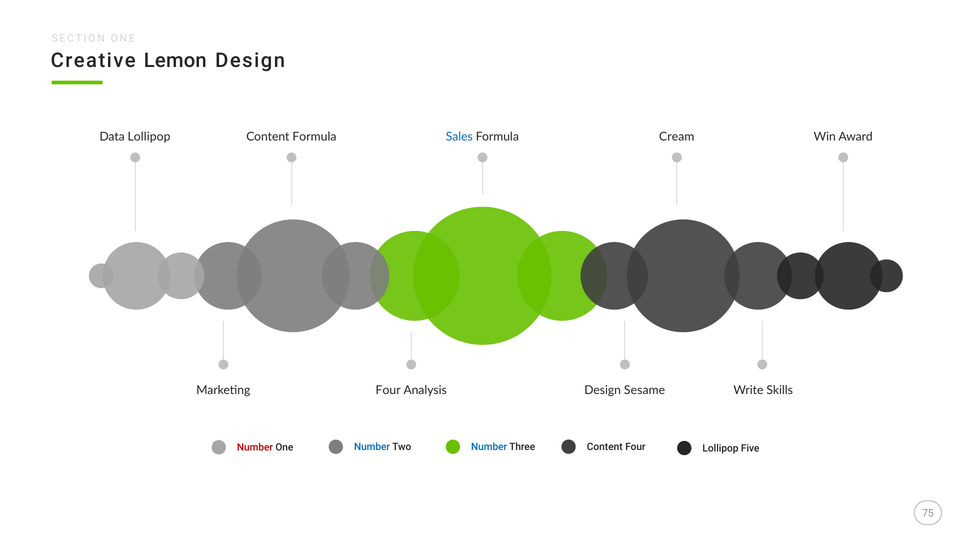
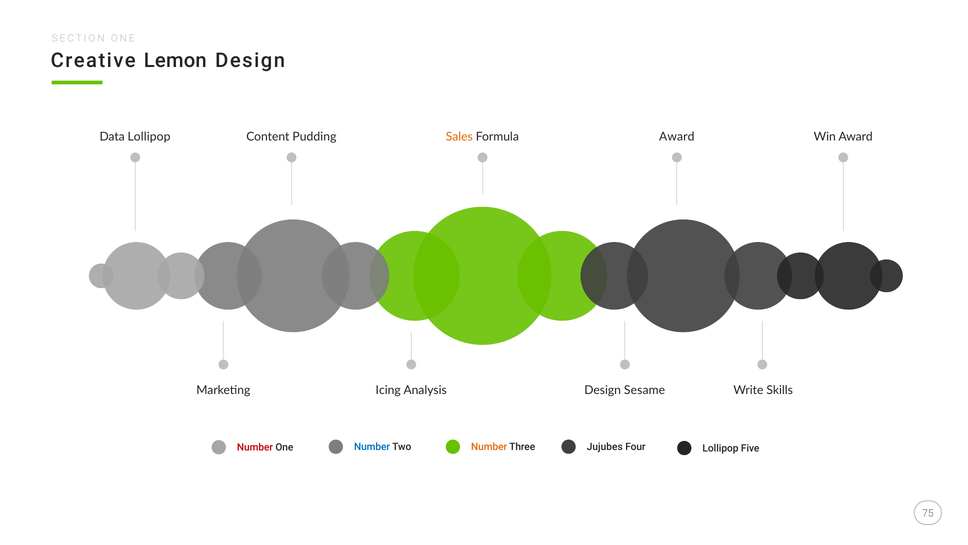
Content Formula: Formula -> Pudding (314, 137)
Sales colour: blue -> orange (459, 137)
Formula Cream: Cream -> Award (677, 137)
Four: Four -> Icing (388, 390)
Number colour: blue -> orange (489, 447)
Two Content: Content -> Jujubes (605, 447)
